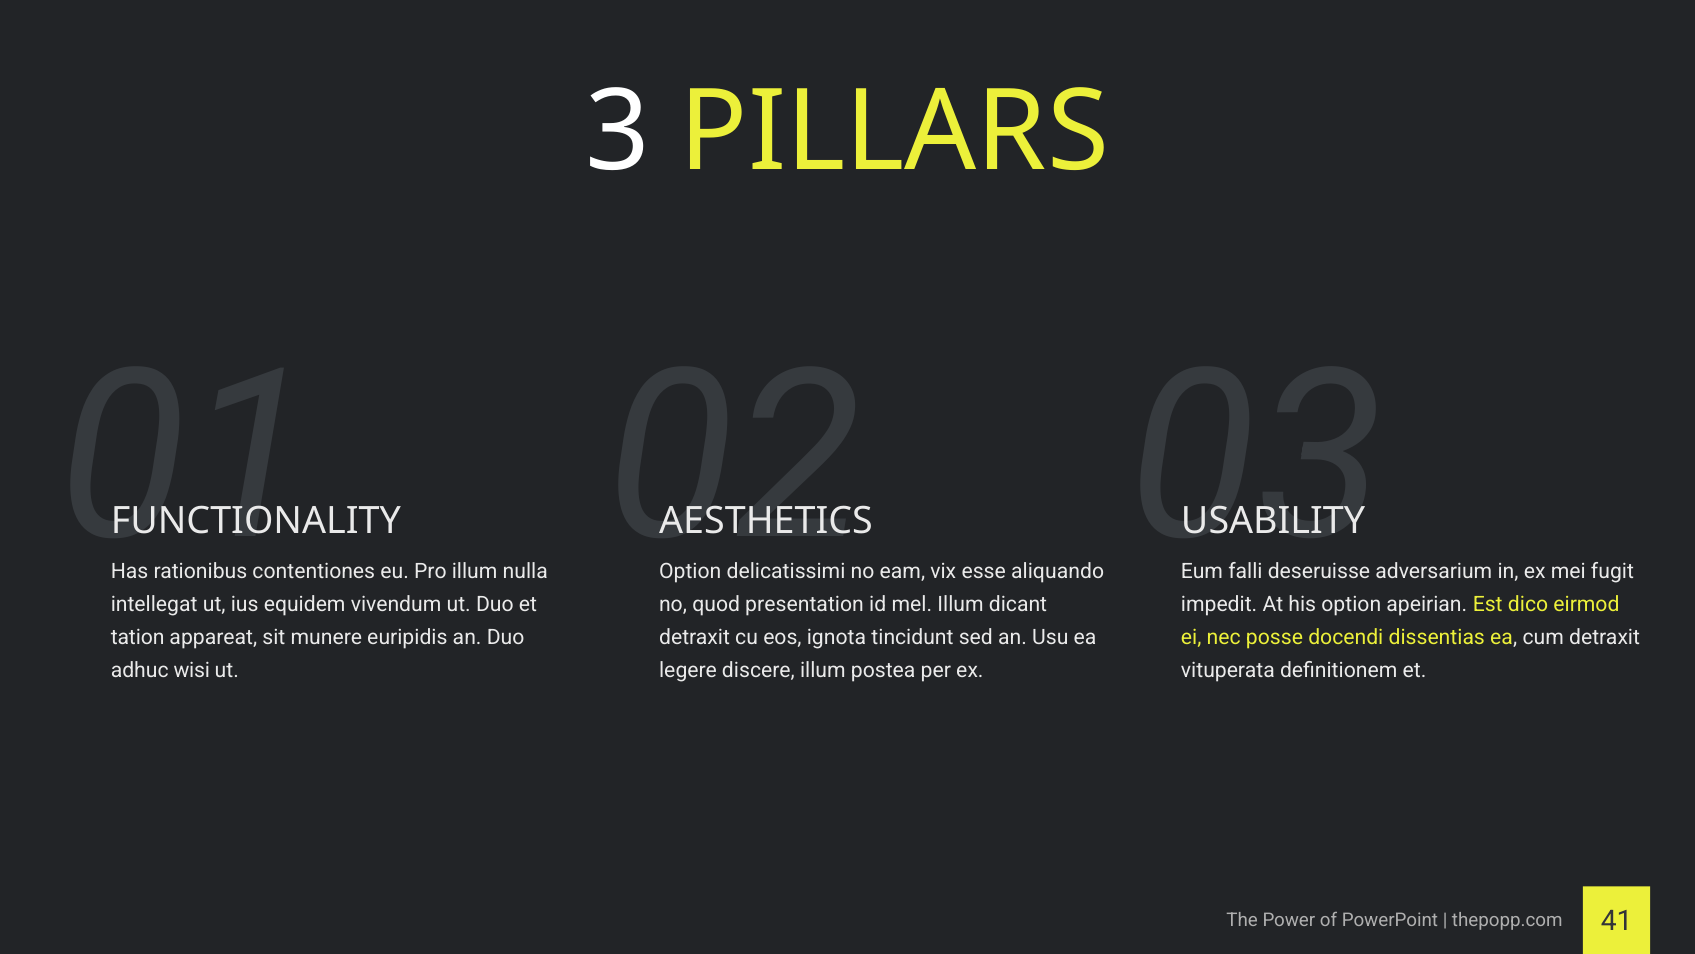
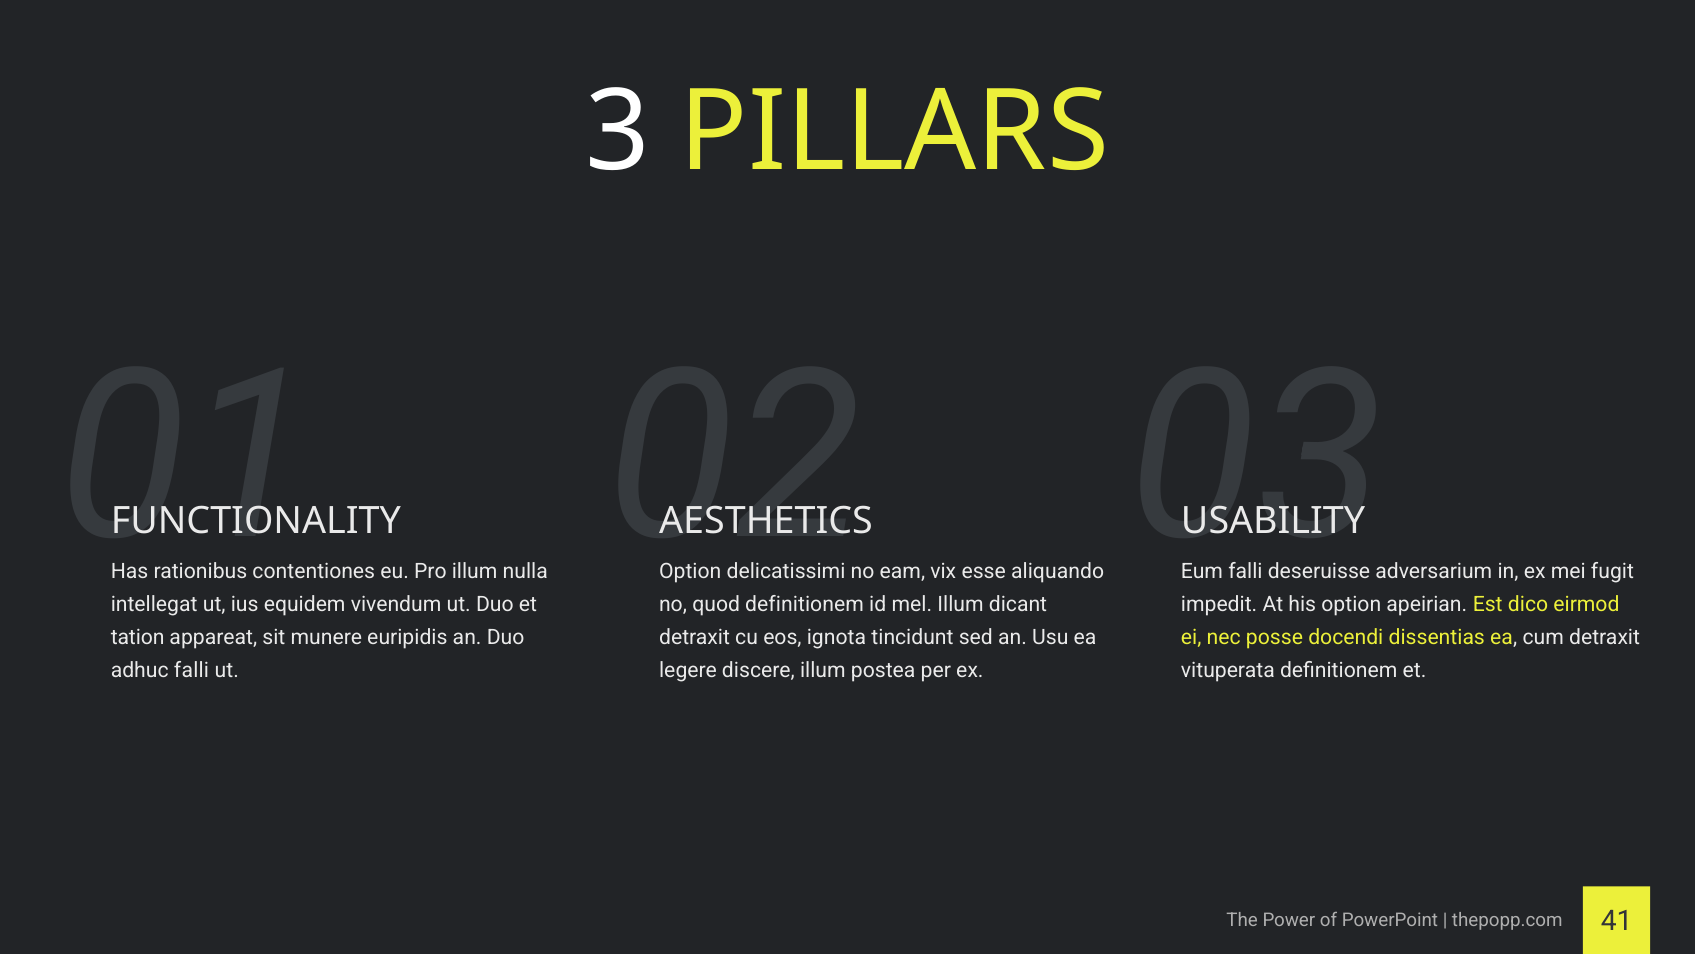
quod presentation: presentation -> definitionem (805, 604)
adhuc wisi: wisi -> falli (192, 670)
